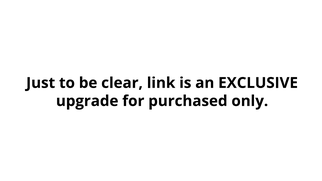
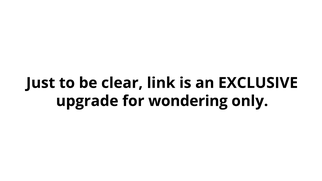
purchased: purchased -> wondering (188, 101)
